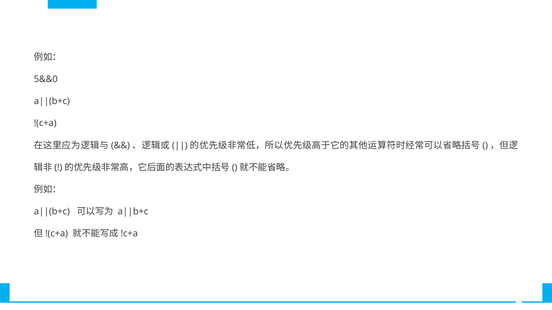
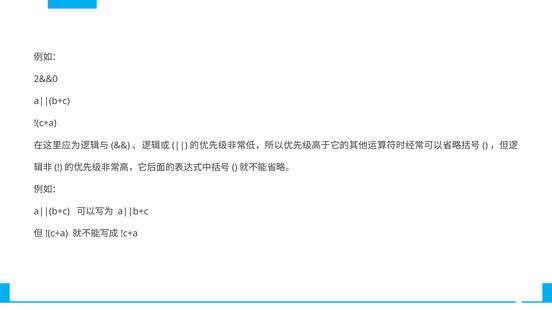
5&&0: 5&&0 -> 2&&0 (46, 79)
